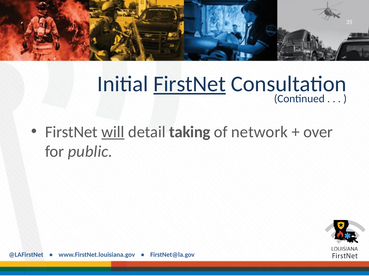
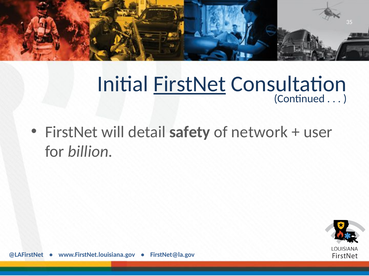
will underline: present -> none (113, 132)
taking: taking -> safety (190, 132)
over: over -> user (318, 132)
public: public -> billion (90, 152)
